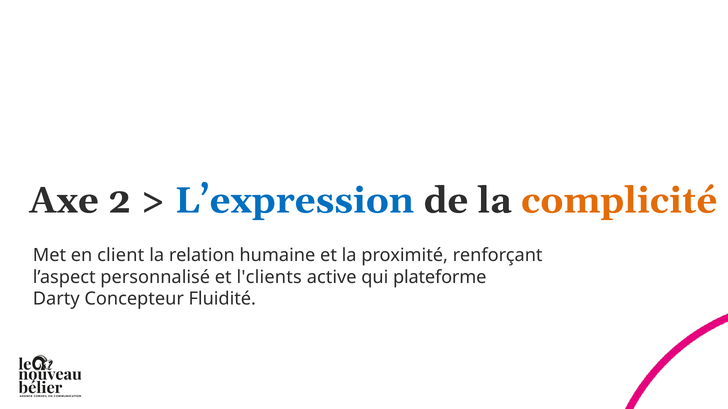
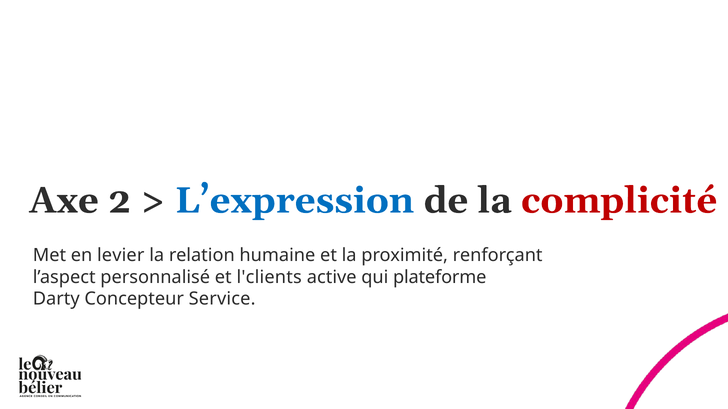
complicité colour: orange -> red (619, 201)
client: client -> levier (121, 256)
Fluidité: Fluidité -> Service (222, 299)
